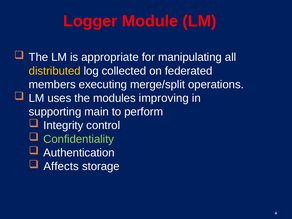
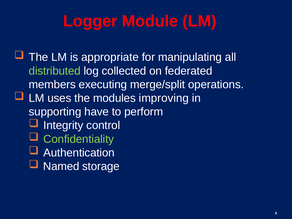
distributed colour: yellow -> light green (55, 71)
main: main -> have (97, 112)
Affects: Affects -> Named (61, 166)
